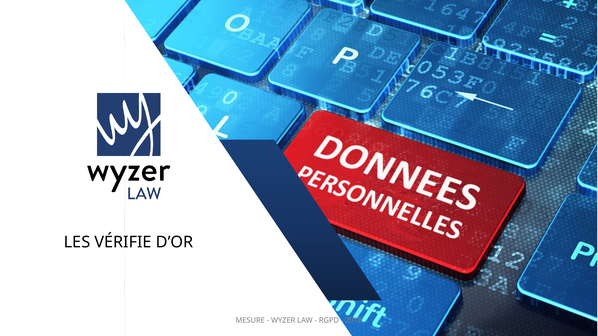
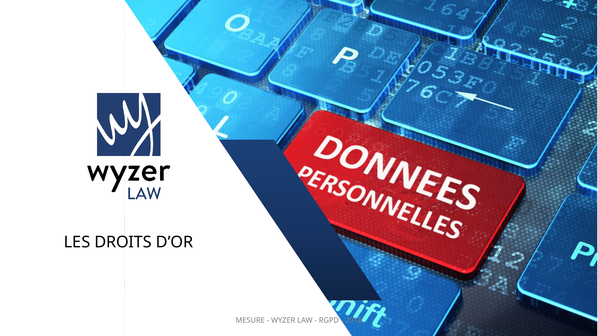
VÉRIFIE: VÉRIFIE -> DROITS (123, 242)
